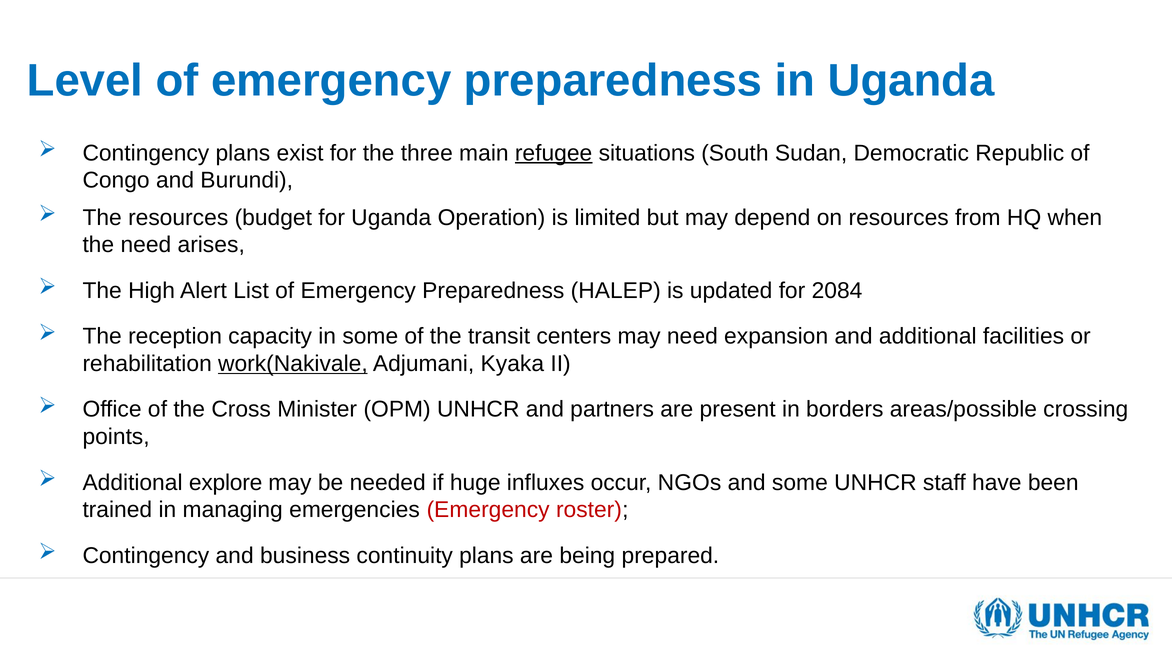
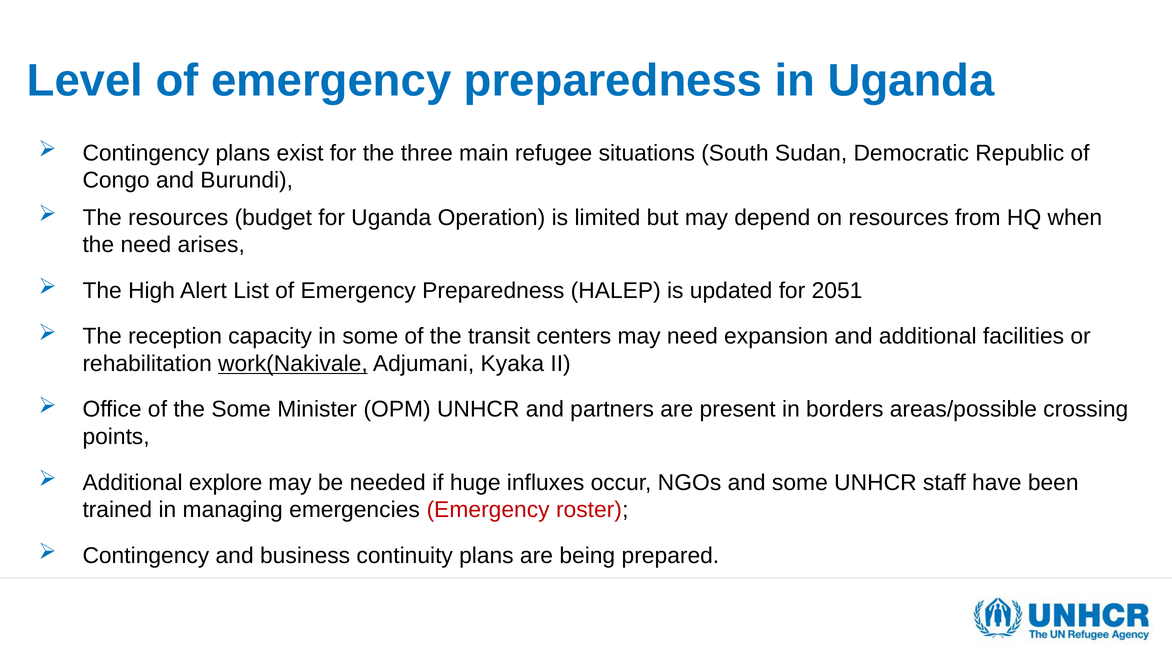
refugee underline: present -> none (554, 153)
2084: 2084 -> 2051 (837, 291)
the Cross: Cross -> Some (241, 410)
